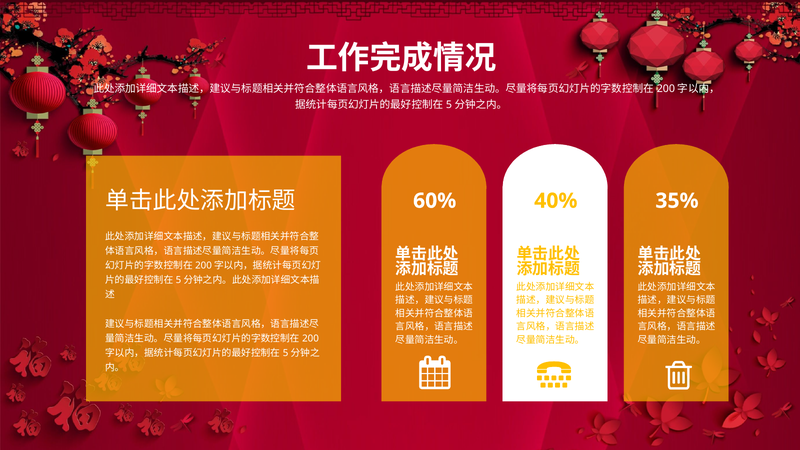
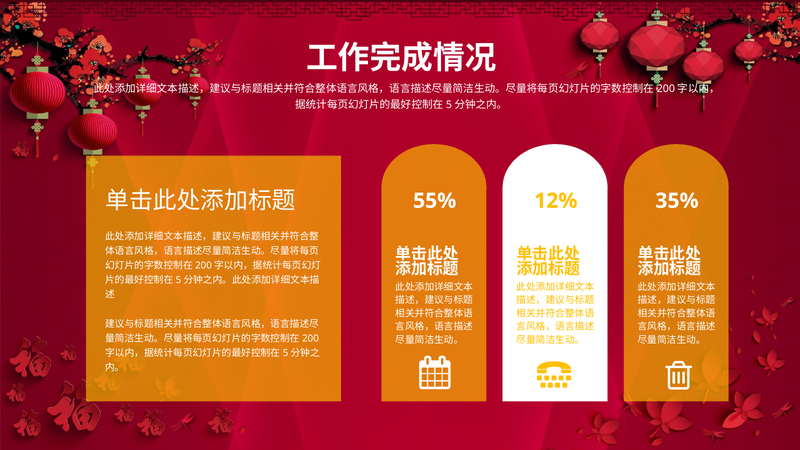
40%: 40% -> 12% (556, 201)
60%: 60% -> 55% (435, 201)
